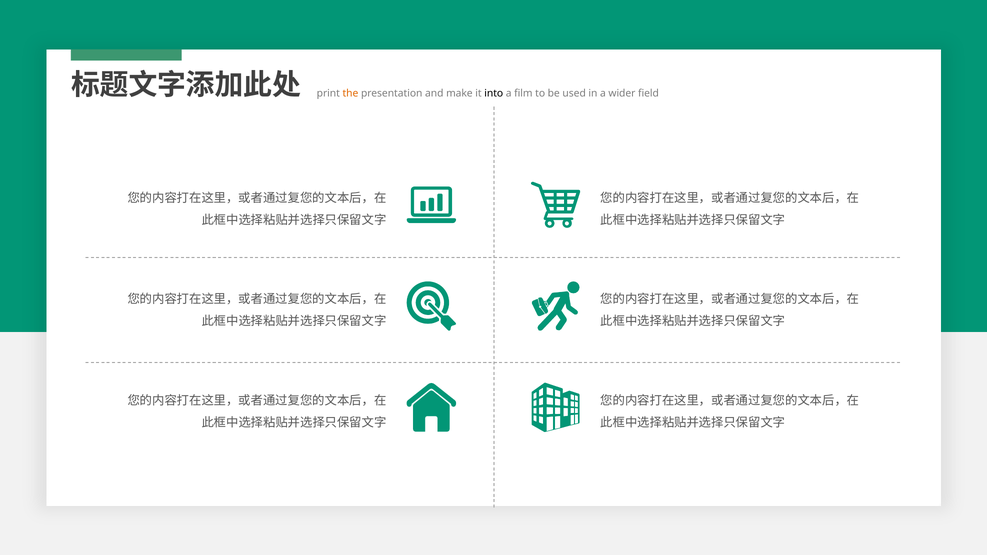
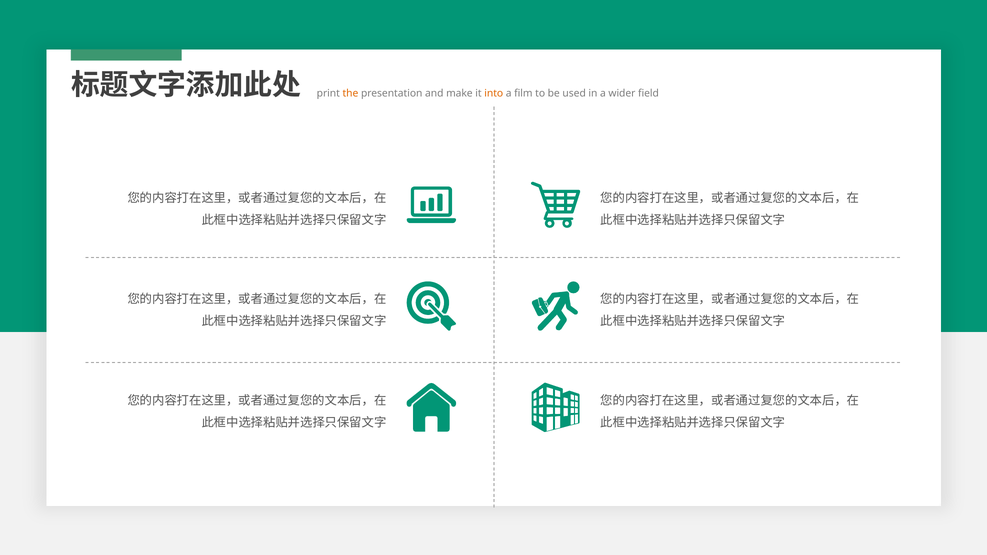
into colour: black -> orange (494, 93)
